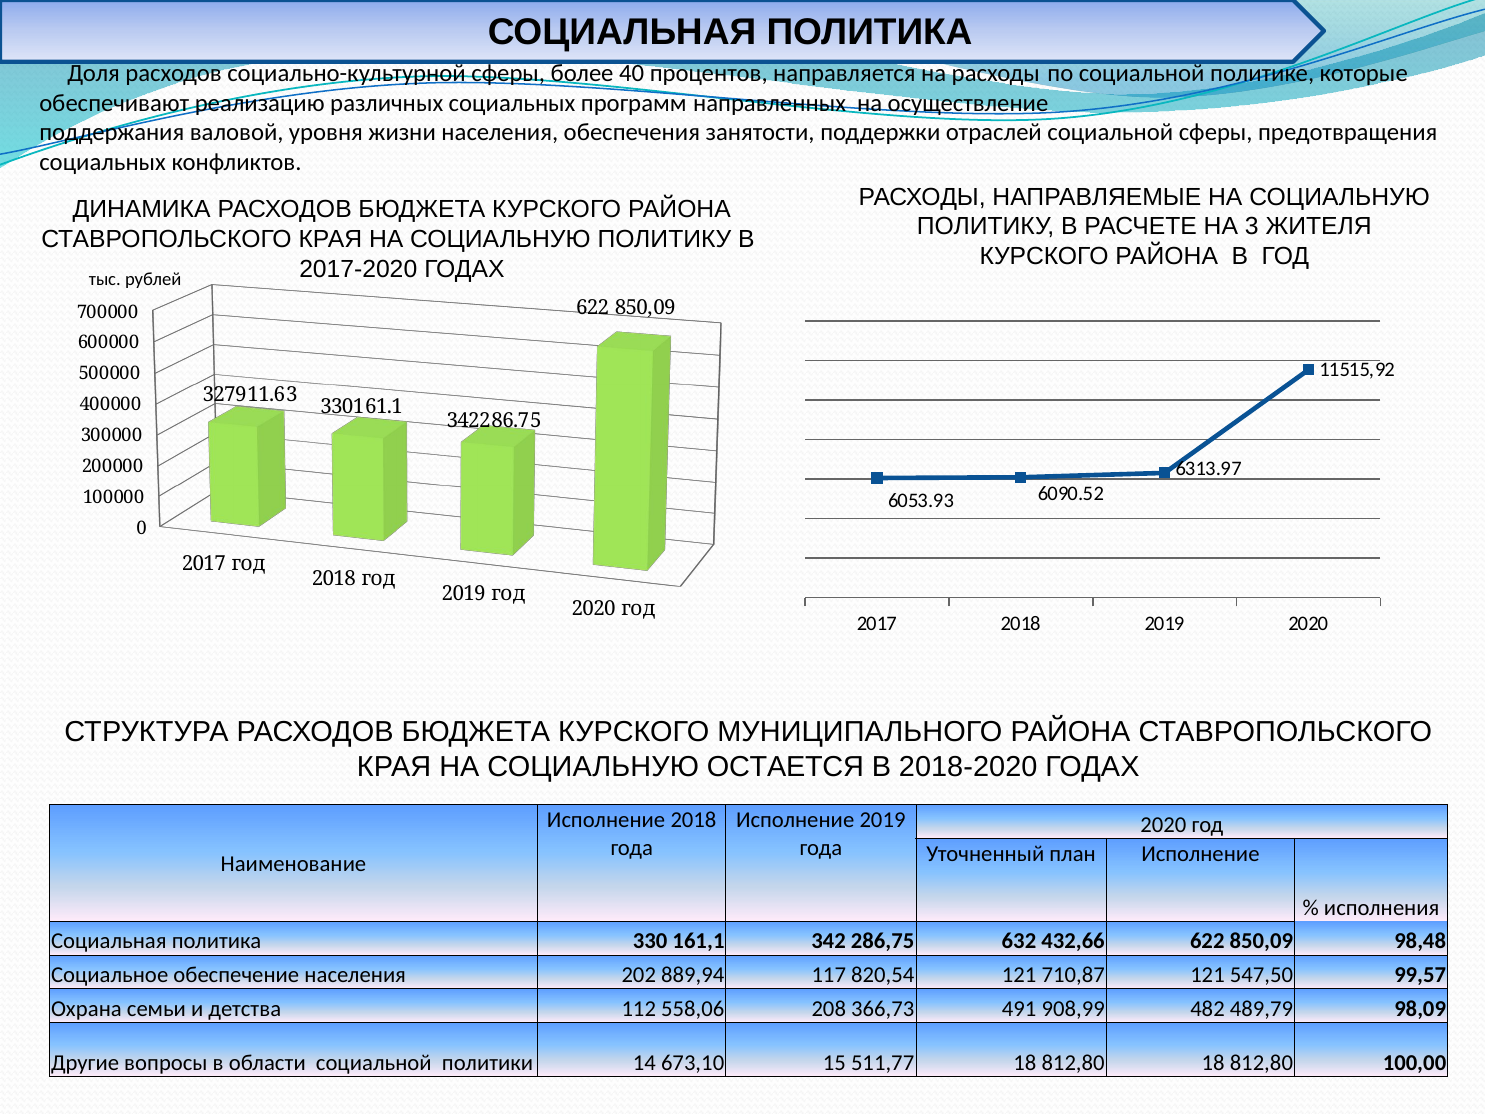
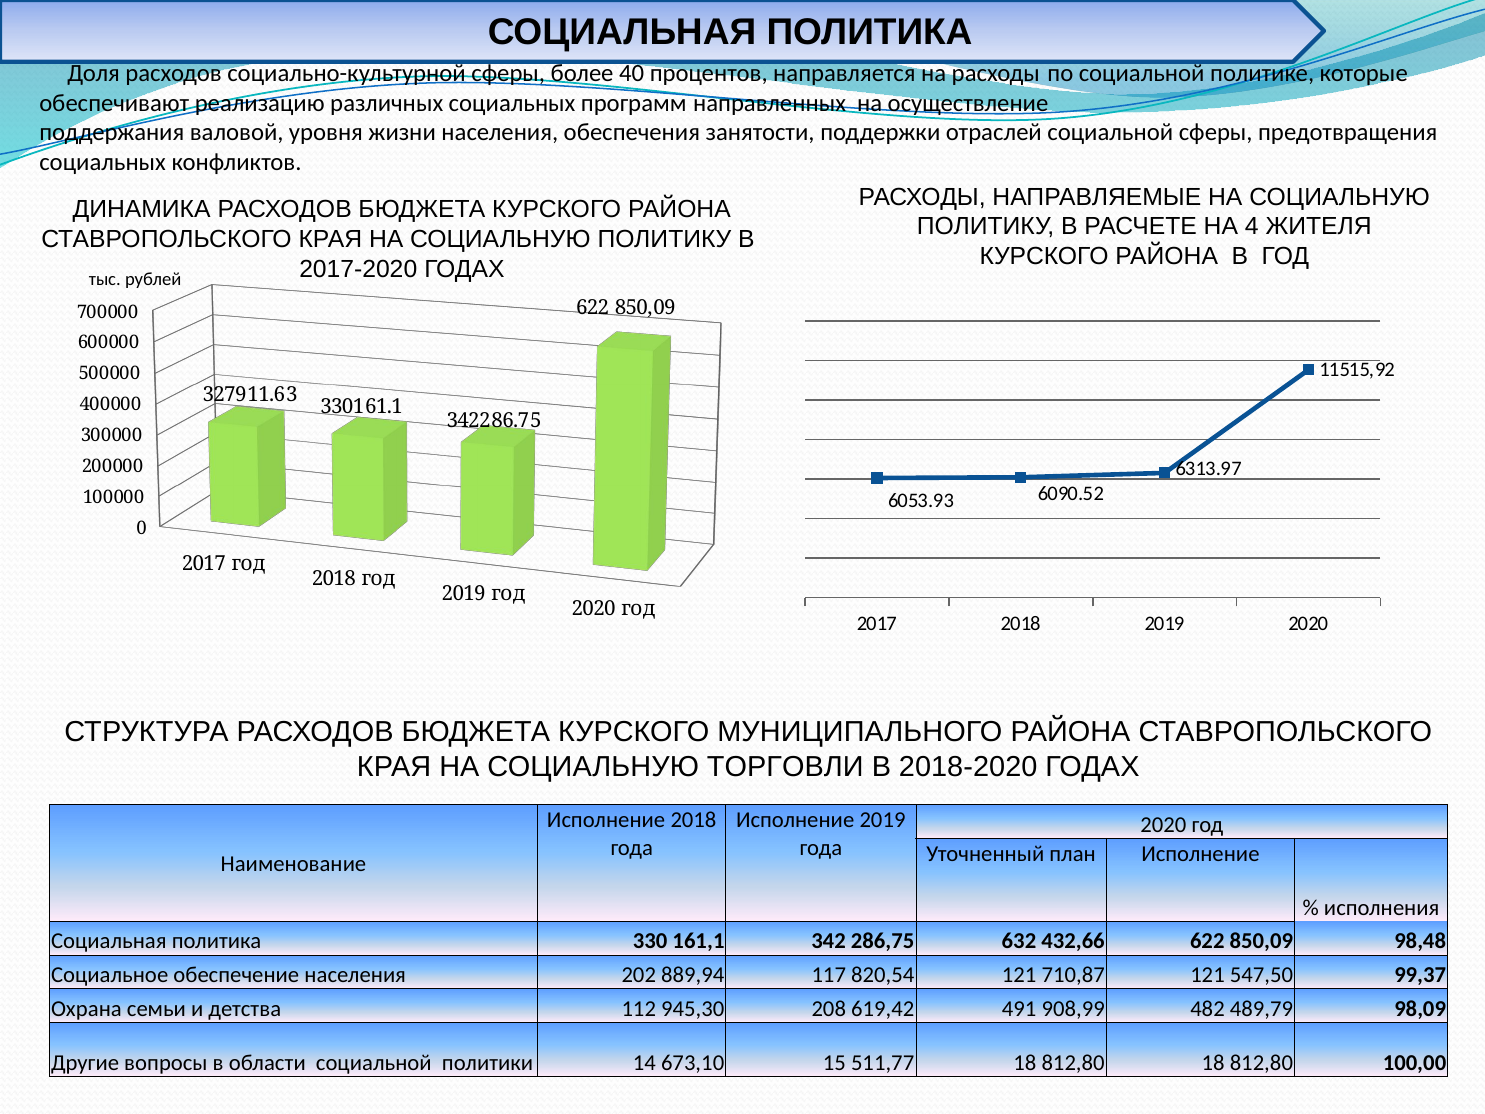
3: 3 -> 4 (1252, 227)
ОСТАЕТСЯ: ОСТАЕТСЯ -> ТОРГОВЛИ (785, 767)
99,57: 99,57 -> 99,37 (1420, 975)
558,06: 558,06 -> 945,30 (693, 1009)
366,73: 366,73 -> 619,42 (883, 1009)
